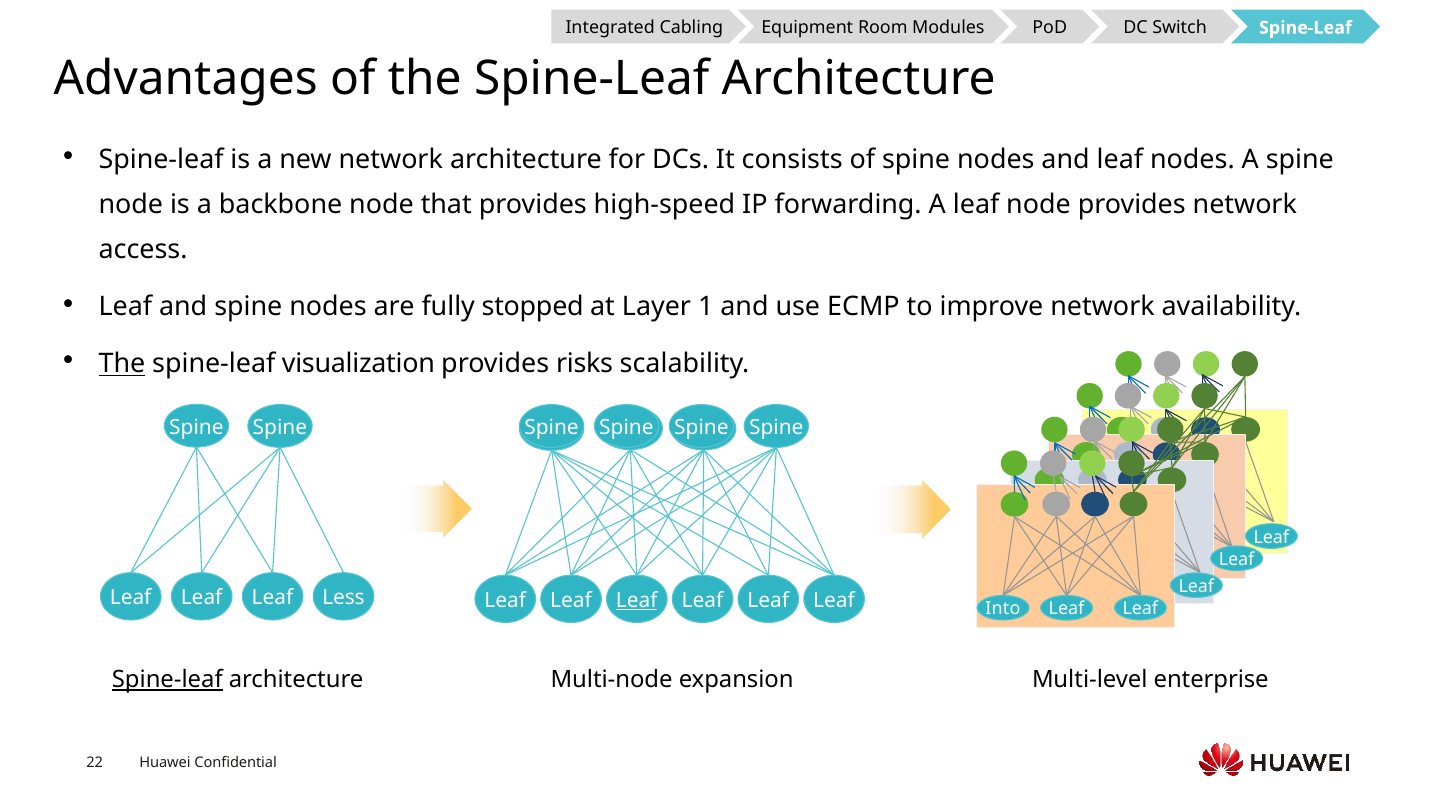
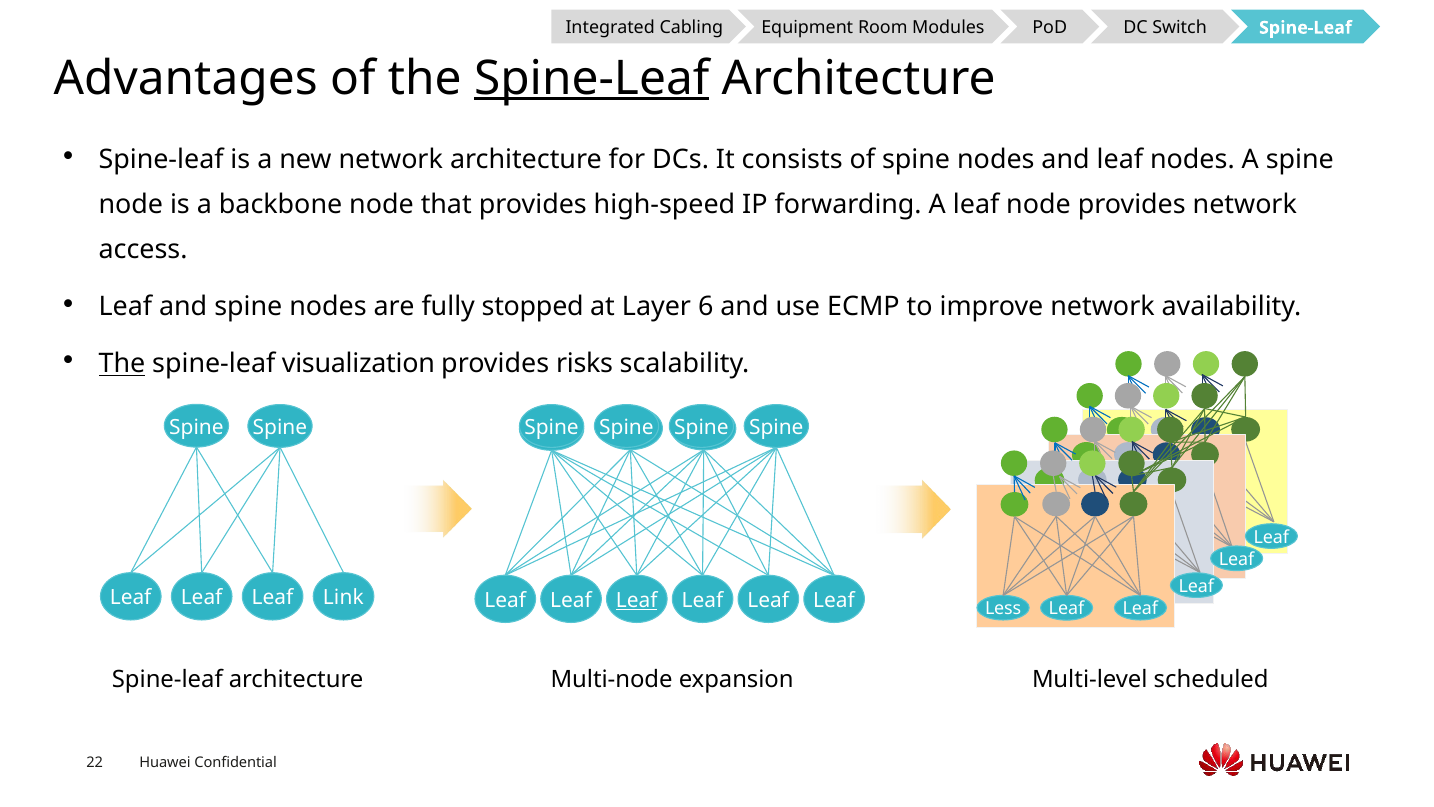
Spine-Leaf underline: none -> present (592, 78)
1: 1 -> 6 (706, 307)
Less: Less -> Link (343, 597)
Into: Into -> Less (1003, 609)
Spine-leaf underline: present -> none (167, 679)
enterprise: enterprise -> scheduled (1211, 679)
